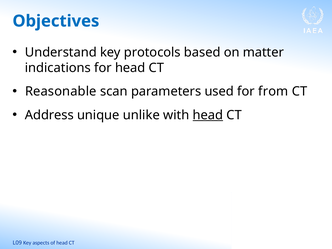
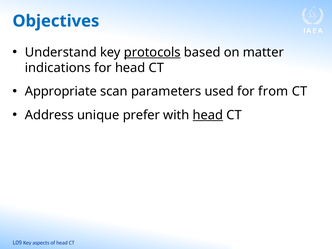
protocols underline: none -> present (152, 52)
Reasonable: Reasonable -> Appropriate (61, 91)
unlike: unlike -> prefer (141, 115)
